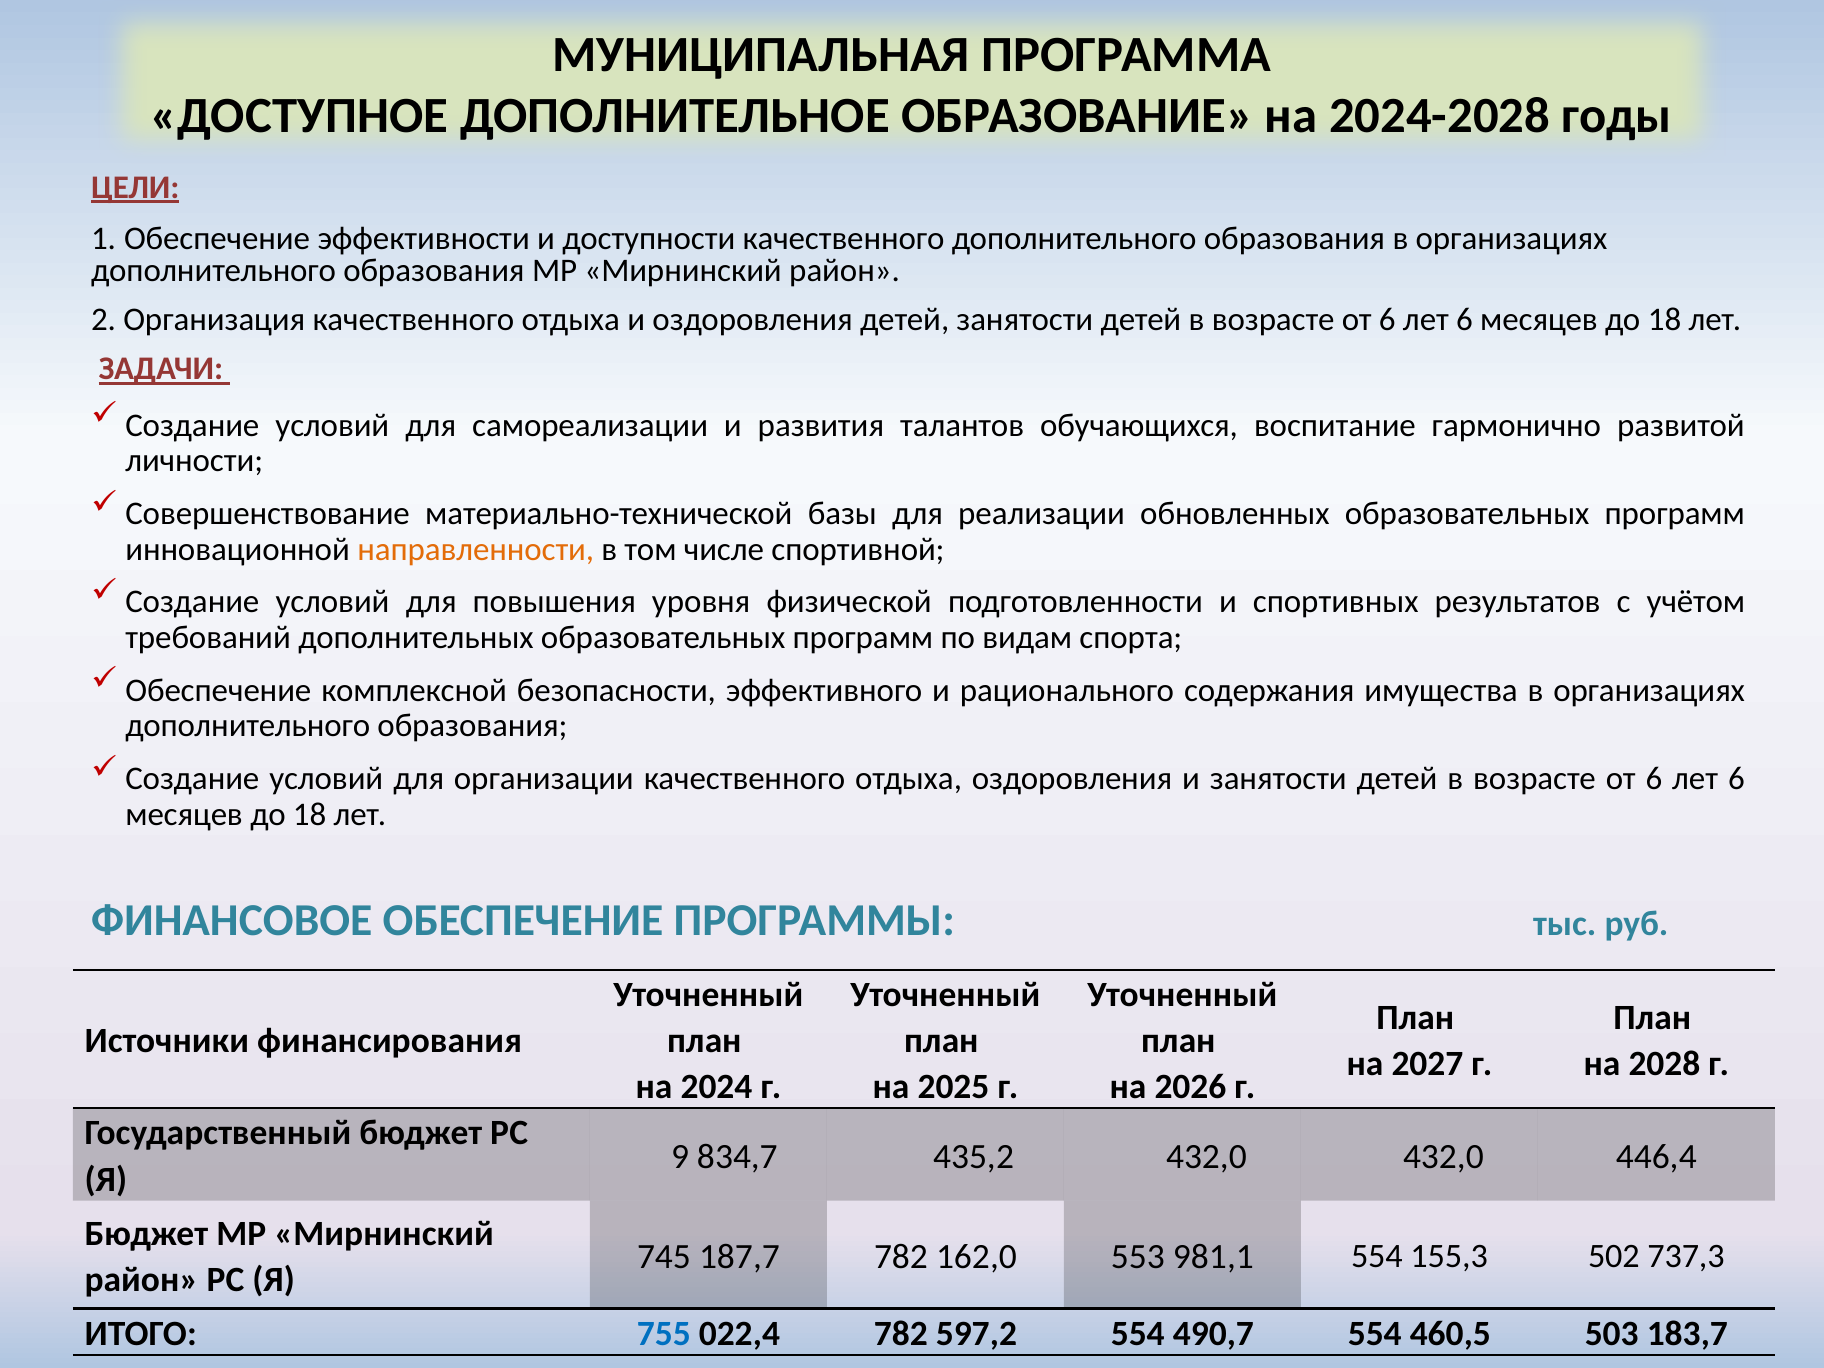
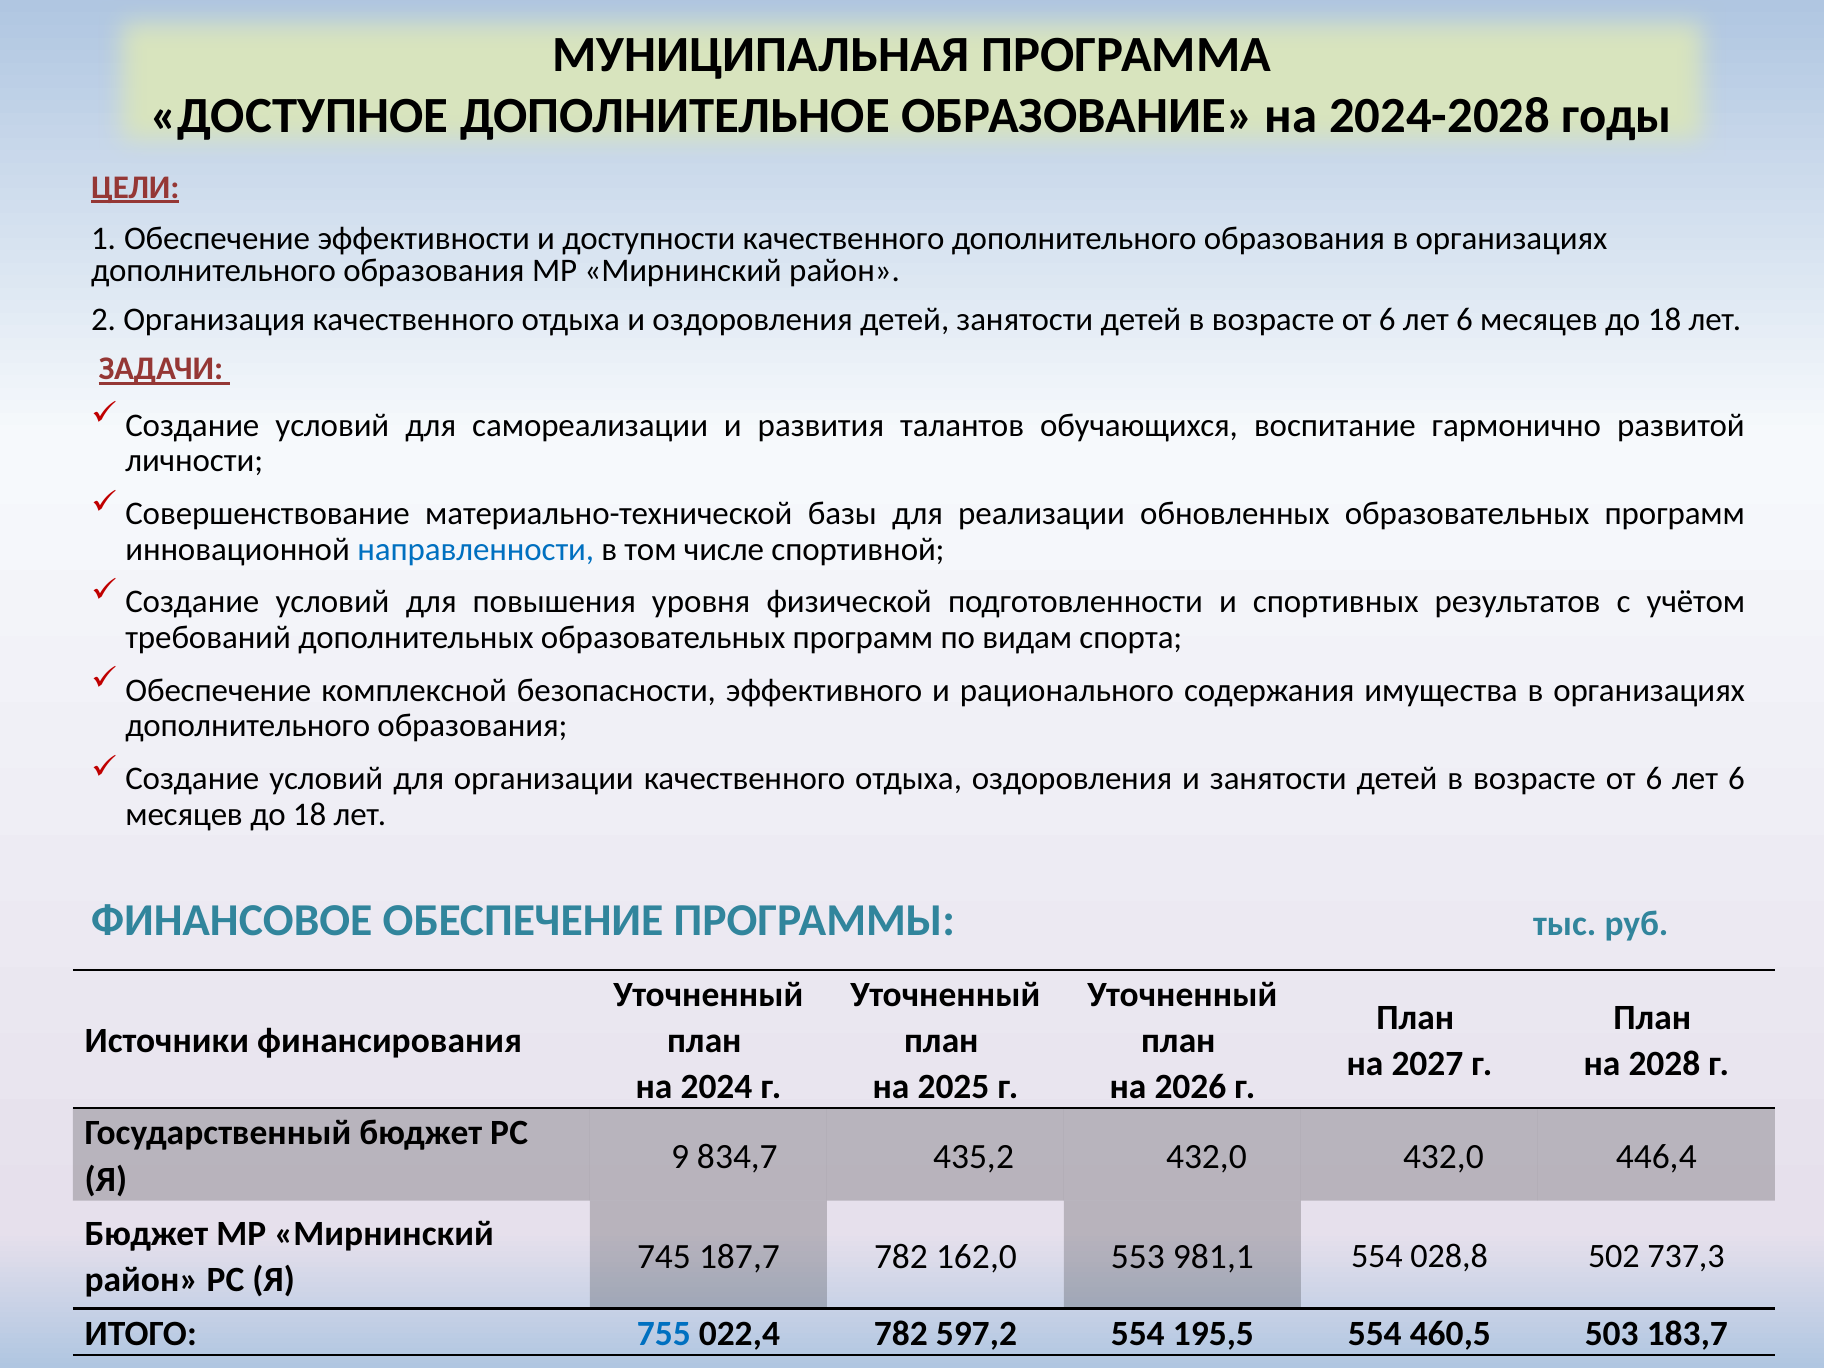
направленности colour: orange -> blue (476, 549)
155,3: 155,3 -> 028,8 (1449, 1256)
490,7: 490,7 -> 195,5 (1213, 1334)
